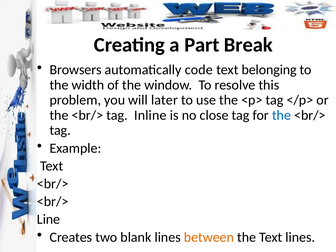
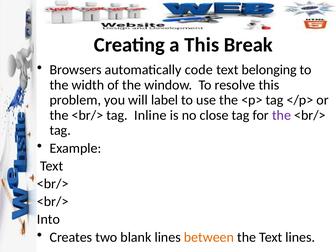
a Part: Part -> This (202, 45)
later: later -> label (165, 100)
the colour: blue -> purple (282, 115)
Line: Line -> Into (48, 219)
